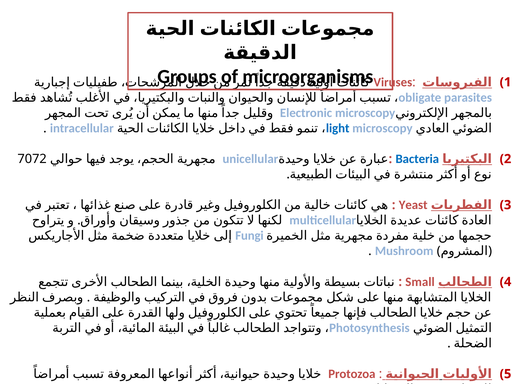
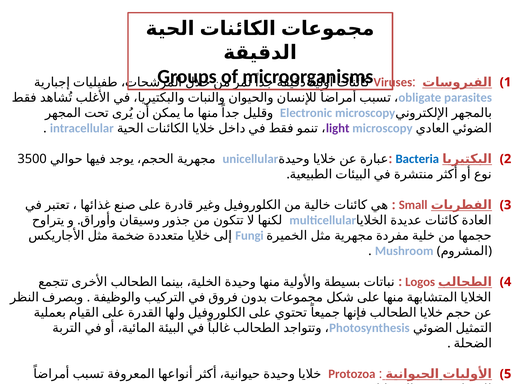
light colour: blue -> purple (338, 128)
7072: 7072 -> 3500 (32, 159)
Yeast: Yeast -> Small (413, 205)
Small: Small -> Logos (420, 282)
